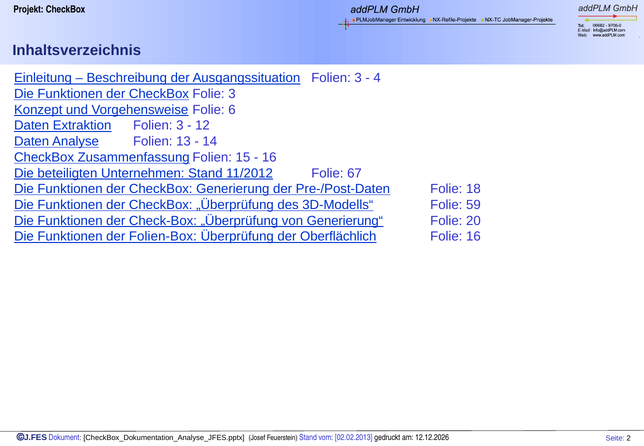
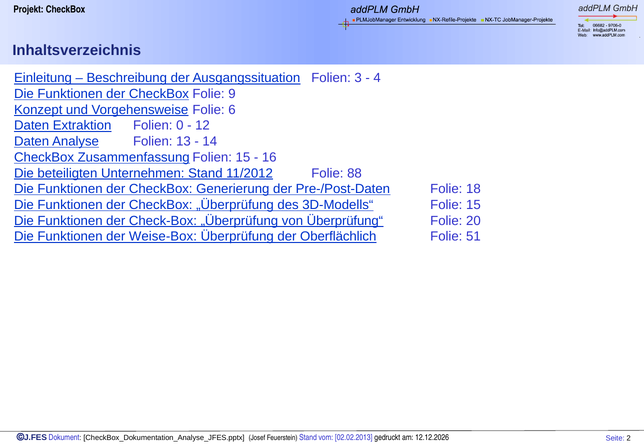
Folie 3: 3 -> 9 (232, 94)
Extraktion Folien 3: 3 -> 0 (180, 126)
67: 67 -> 88 (354, 173)
Folie 59: 59 -> 15 (473, 205)
Generierung“: Generierung“ -> Überprüfung“ (345, 221)
Folien-Box: Folien-Box -> Weise-Box (163, 236)
Folie 16: 16 -> 51 (473, 236)
